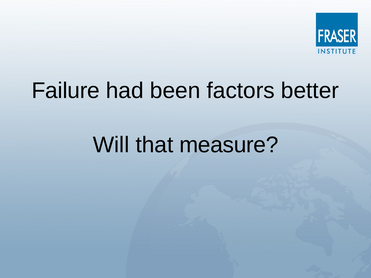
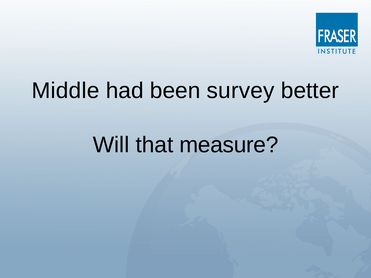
Failure: Failure -> Middle (66, 91)
factors: factors -> survey (241, 91)
